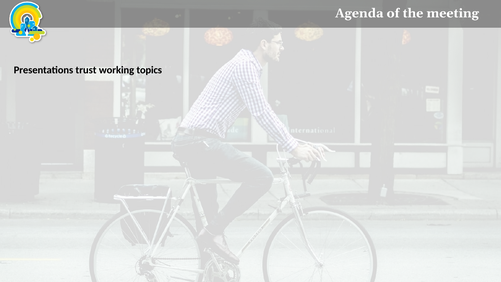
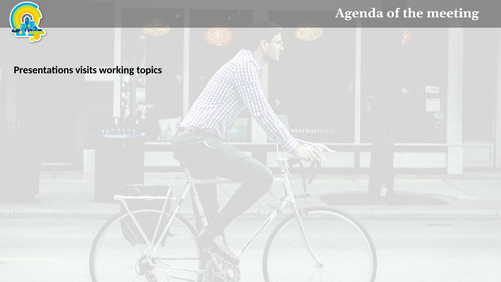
trust: trust -> visits (86, 70)
